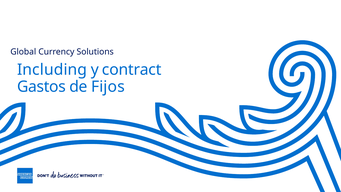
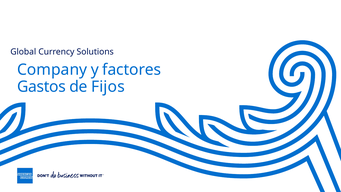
Including: Including -> Company (52, 70)
contract: contract -> factores (132, 70)
